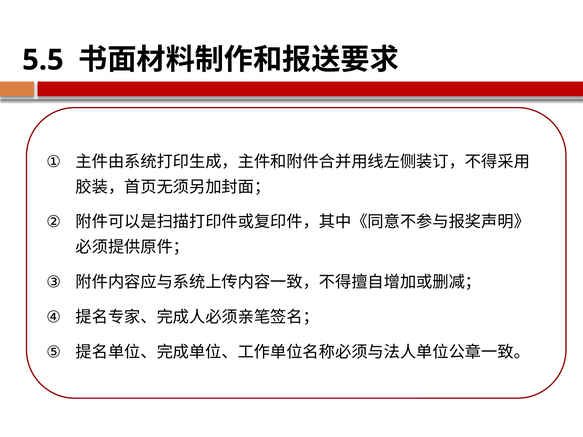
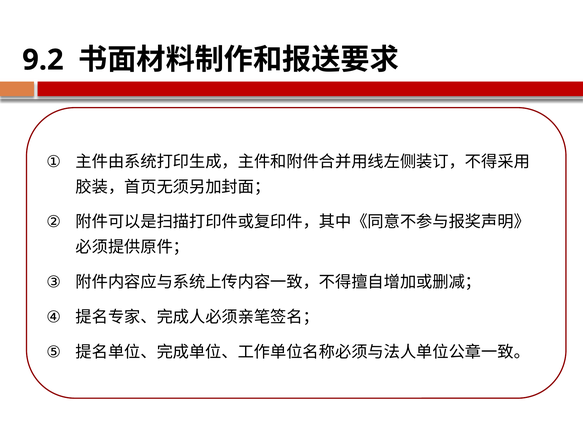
5.5: 5.5 -> 9.2 (43, 60)
